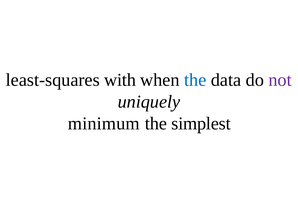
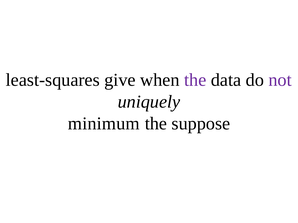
with: with -> give (120, 80)
the colour: blue -> purple (195, 80)
simplest: simplest -> suppose (201, 124)
